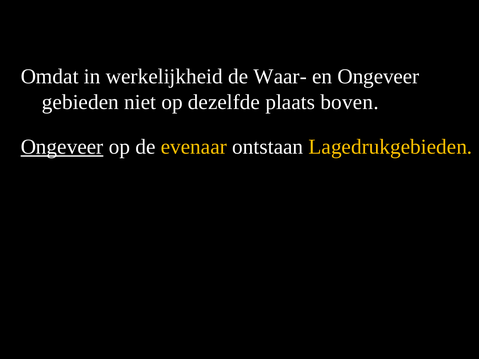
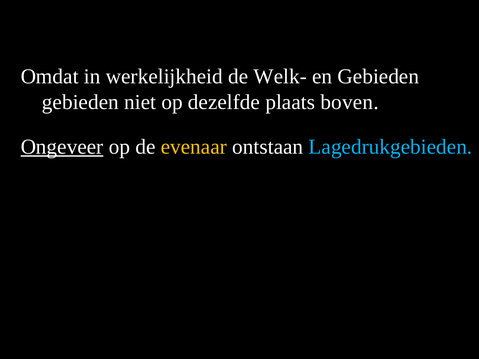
Waar-: Waar- -> Welk- (280, 76)
en Ongeveer: Ongeveer -> Gebieden (378, 76)
Lagedrukgebieden colour: yellow -> light blue (390, 147)
